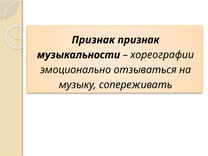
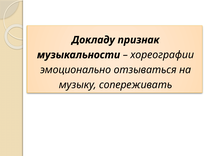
Признак: Признак -> Докладу (93, 40)
